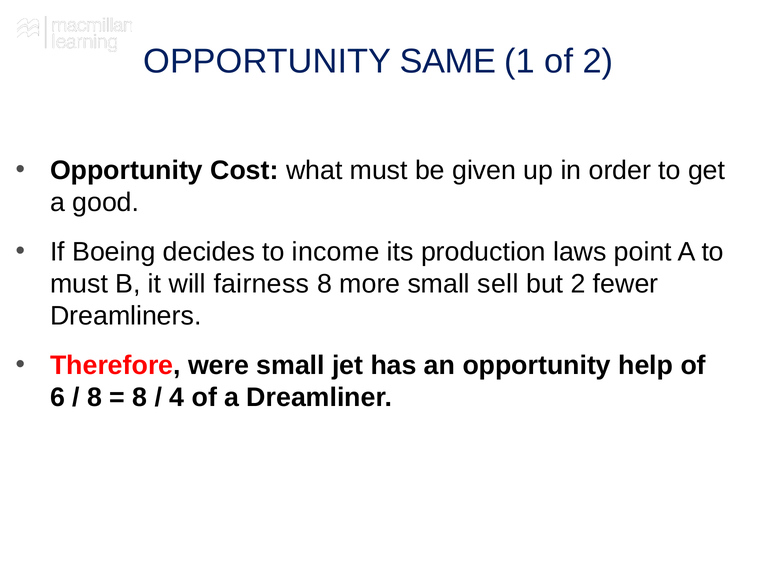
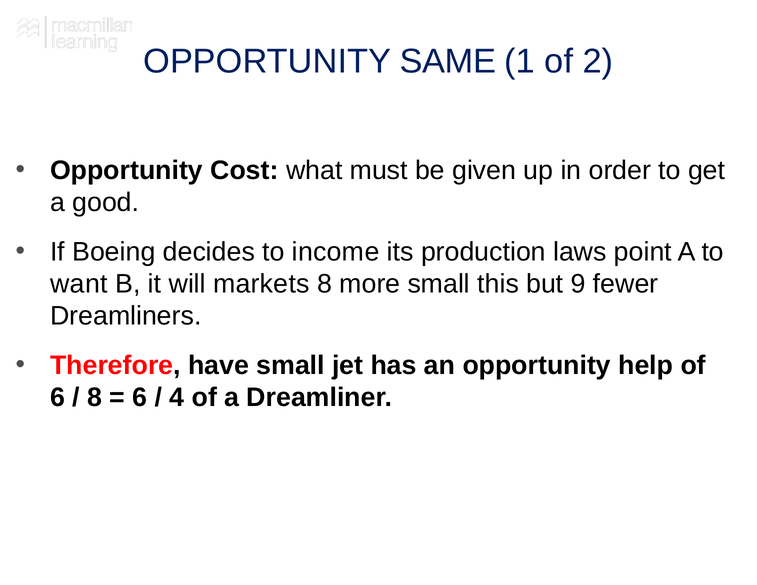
must: must -> want (79, 284)
fairness: fairness -> markets (261, 284)
sell: sell -> this (498, 284)
but 2: 2 -> 9 (578, 284)
were: were -> have (219, 365)
8: 8 -> 6 (140, 397)
